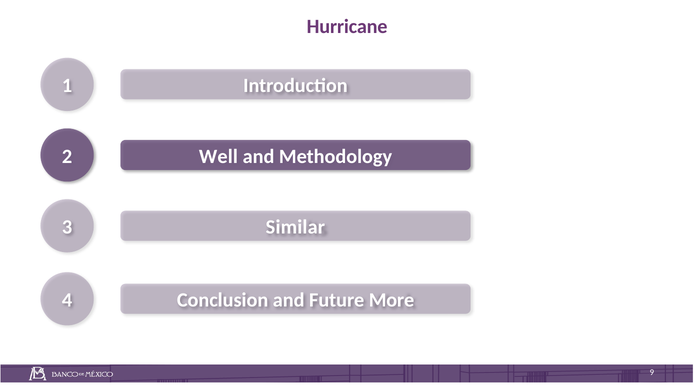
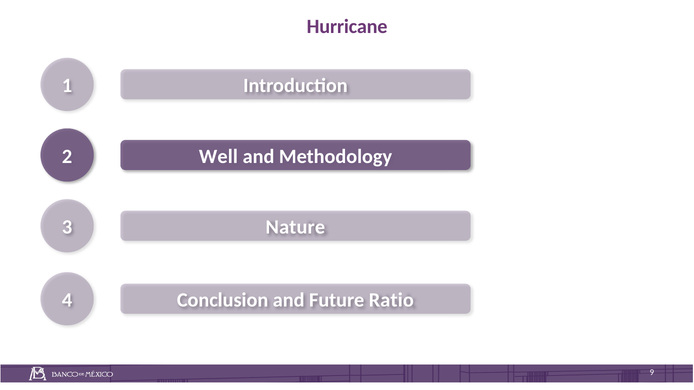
Similar: Similar -> Nature (295, 227)
More: More -> Ratio (391, 300)
